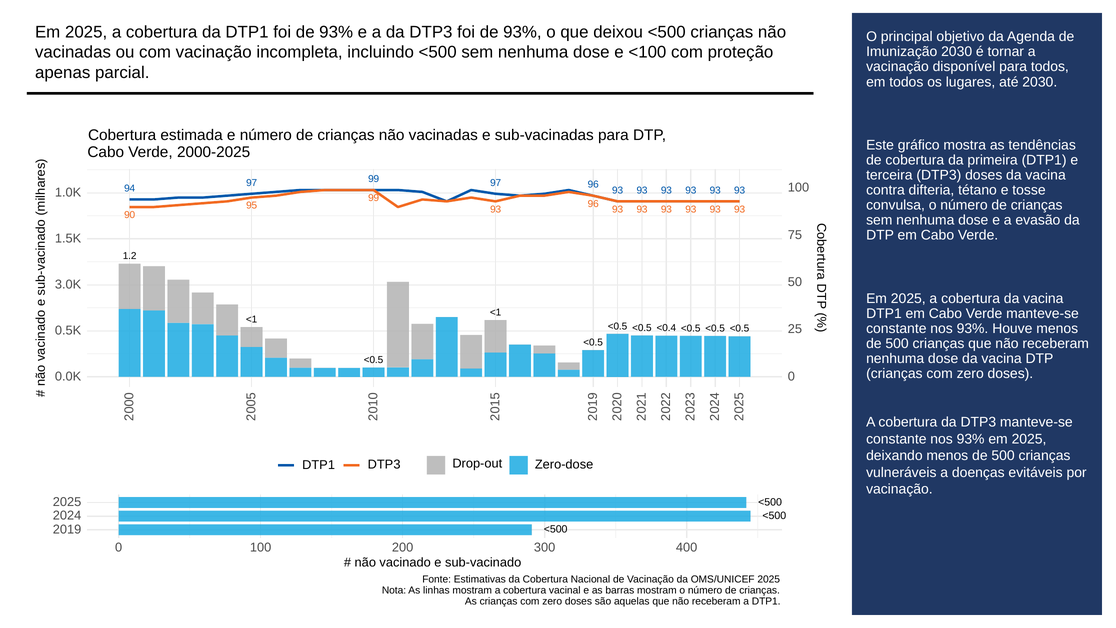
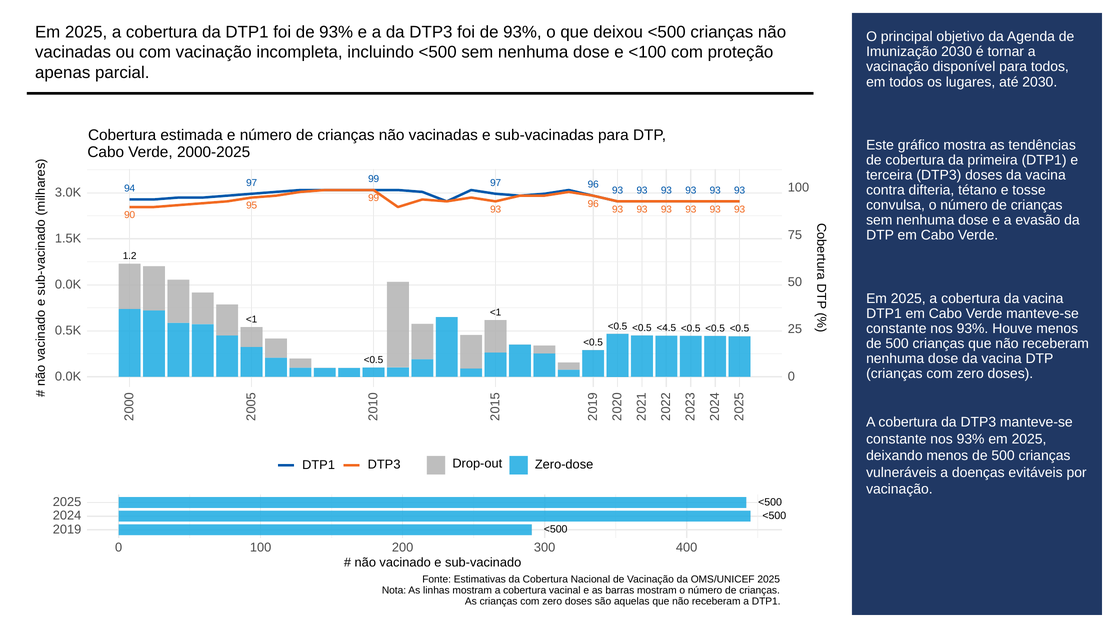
1.0K: 1.0K -> 3.0K (68, 192)
3.0K: 3.0K -> 0.0K (68, 284)
<0.4: <0.4 -> <4.5 (666, 328)
